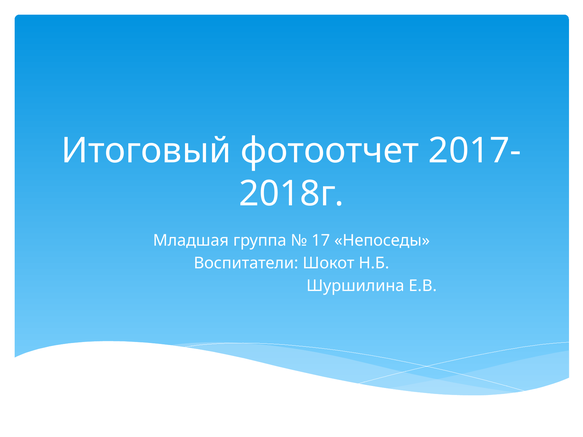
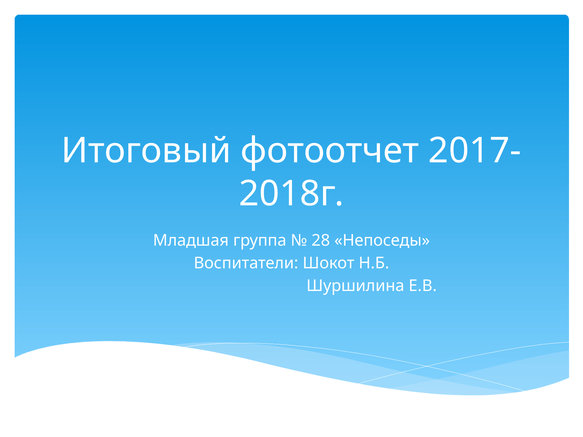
17: 17 -> 28 (321, 240)
